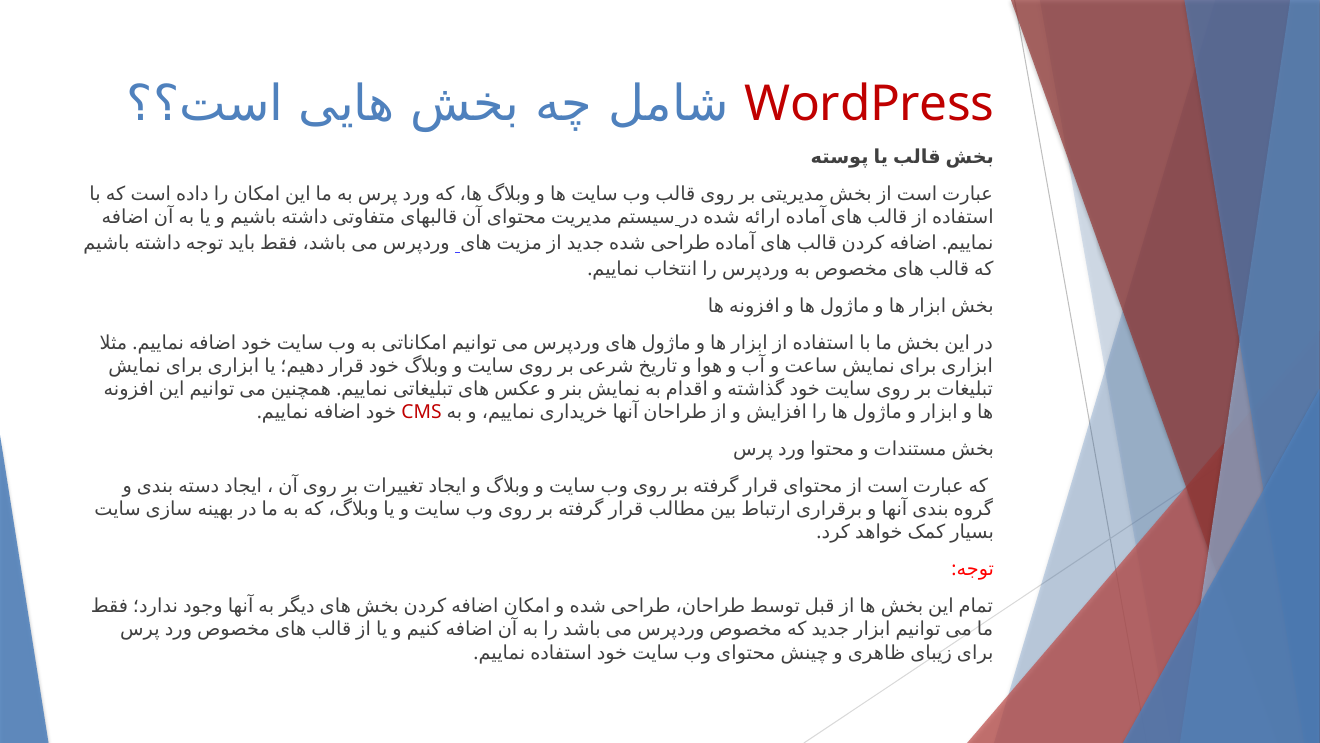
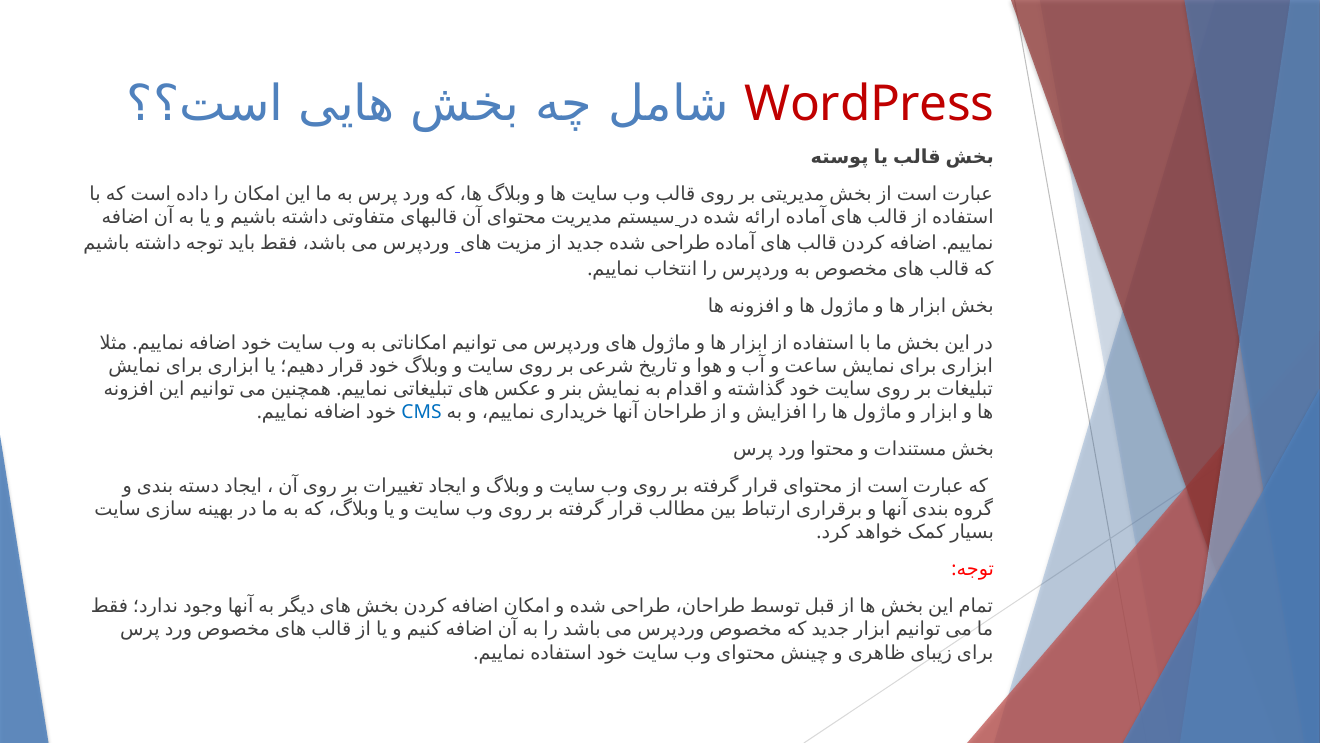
CMS colour: red -> blue (421, 412)
